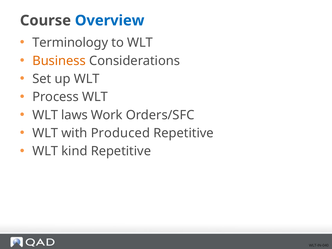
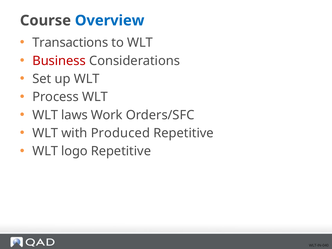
Terminology: Terminology -> Transactions (70, 43)
Business colour: orange -> red (59, 61)
kind: kind -> logo (74, 151)
